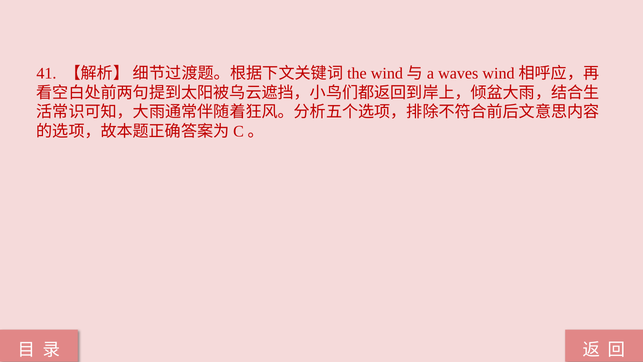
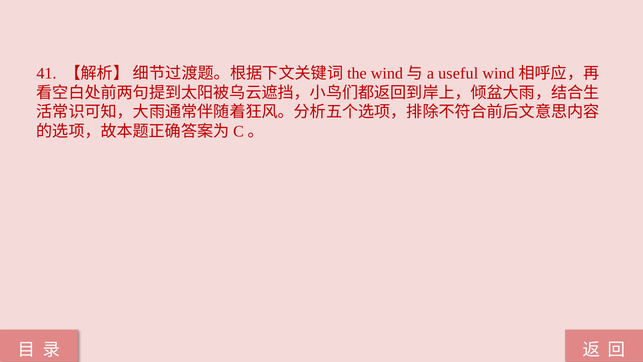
waves: waves -> useful (458, 73)
